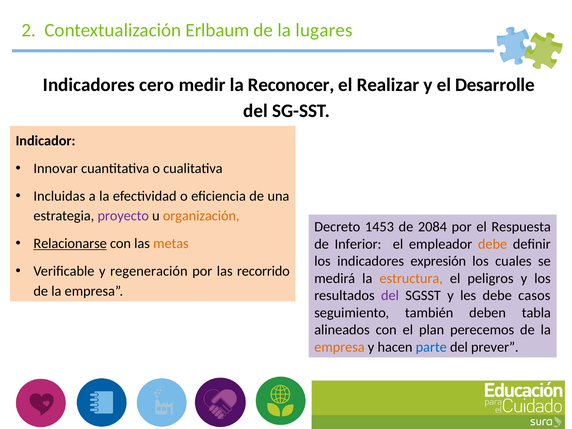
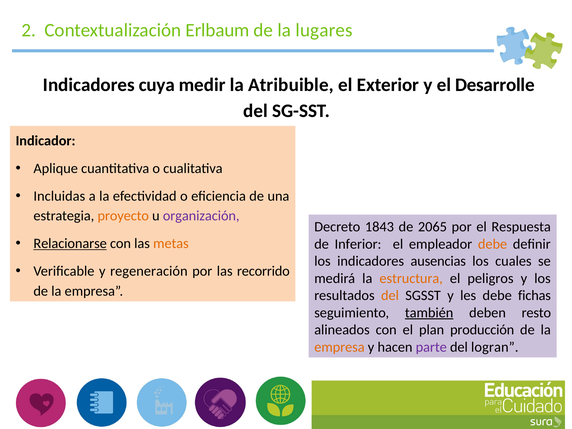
cero: cero -> cuya (157, 85)
Reconocer: Reconocer -> Atribuible (291, 85)
Realizar: Realizar -> Exterior (388, 85)
Innovar: Innovar -> Aplique (56, 169)
proyecto colour: purple -> orange (123, 216)
organización colour: orange -> purple (201, 216)
1453: 1453 -> 1843 (379, 227)
2084: 2084 -> 2065 (432, 227)
expresión: expresión -> ausencias (438, 261)
del colour: purple -> orange (390, 296)
casos: casos -> fichas (534, 296)
también underline: none -> present (429, 313)
tabla: tabla -> resto (536, 313)
perecemos: perecemos -> producción (482, 330)
parte colour: blue -> purple (431, 347)
prever: prever -> logran (495, 347)
